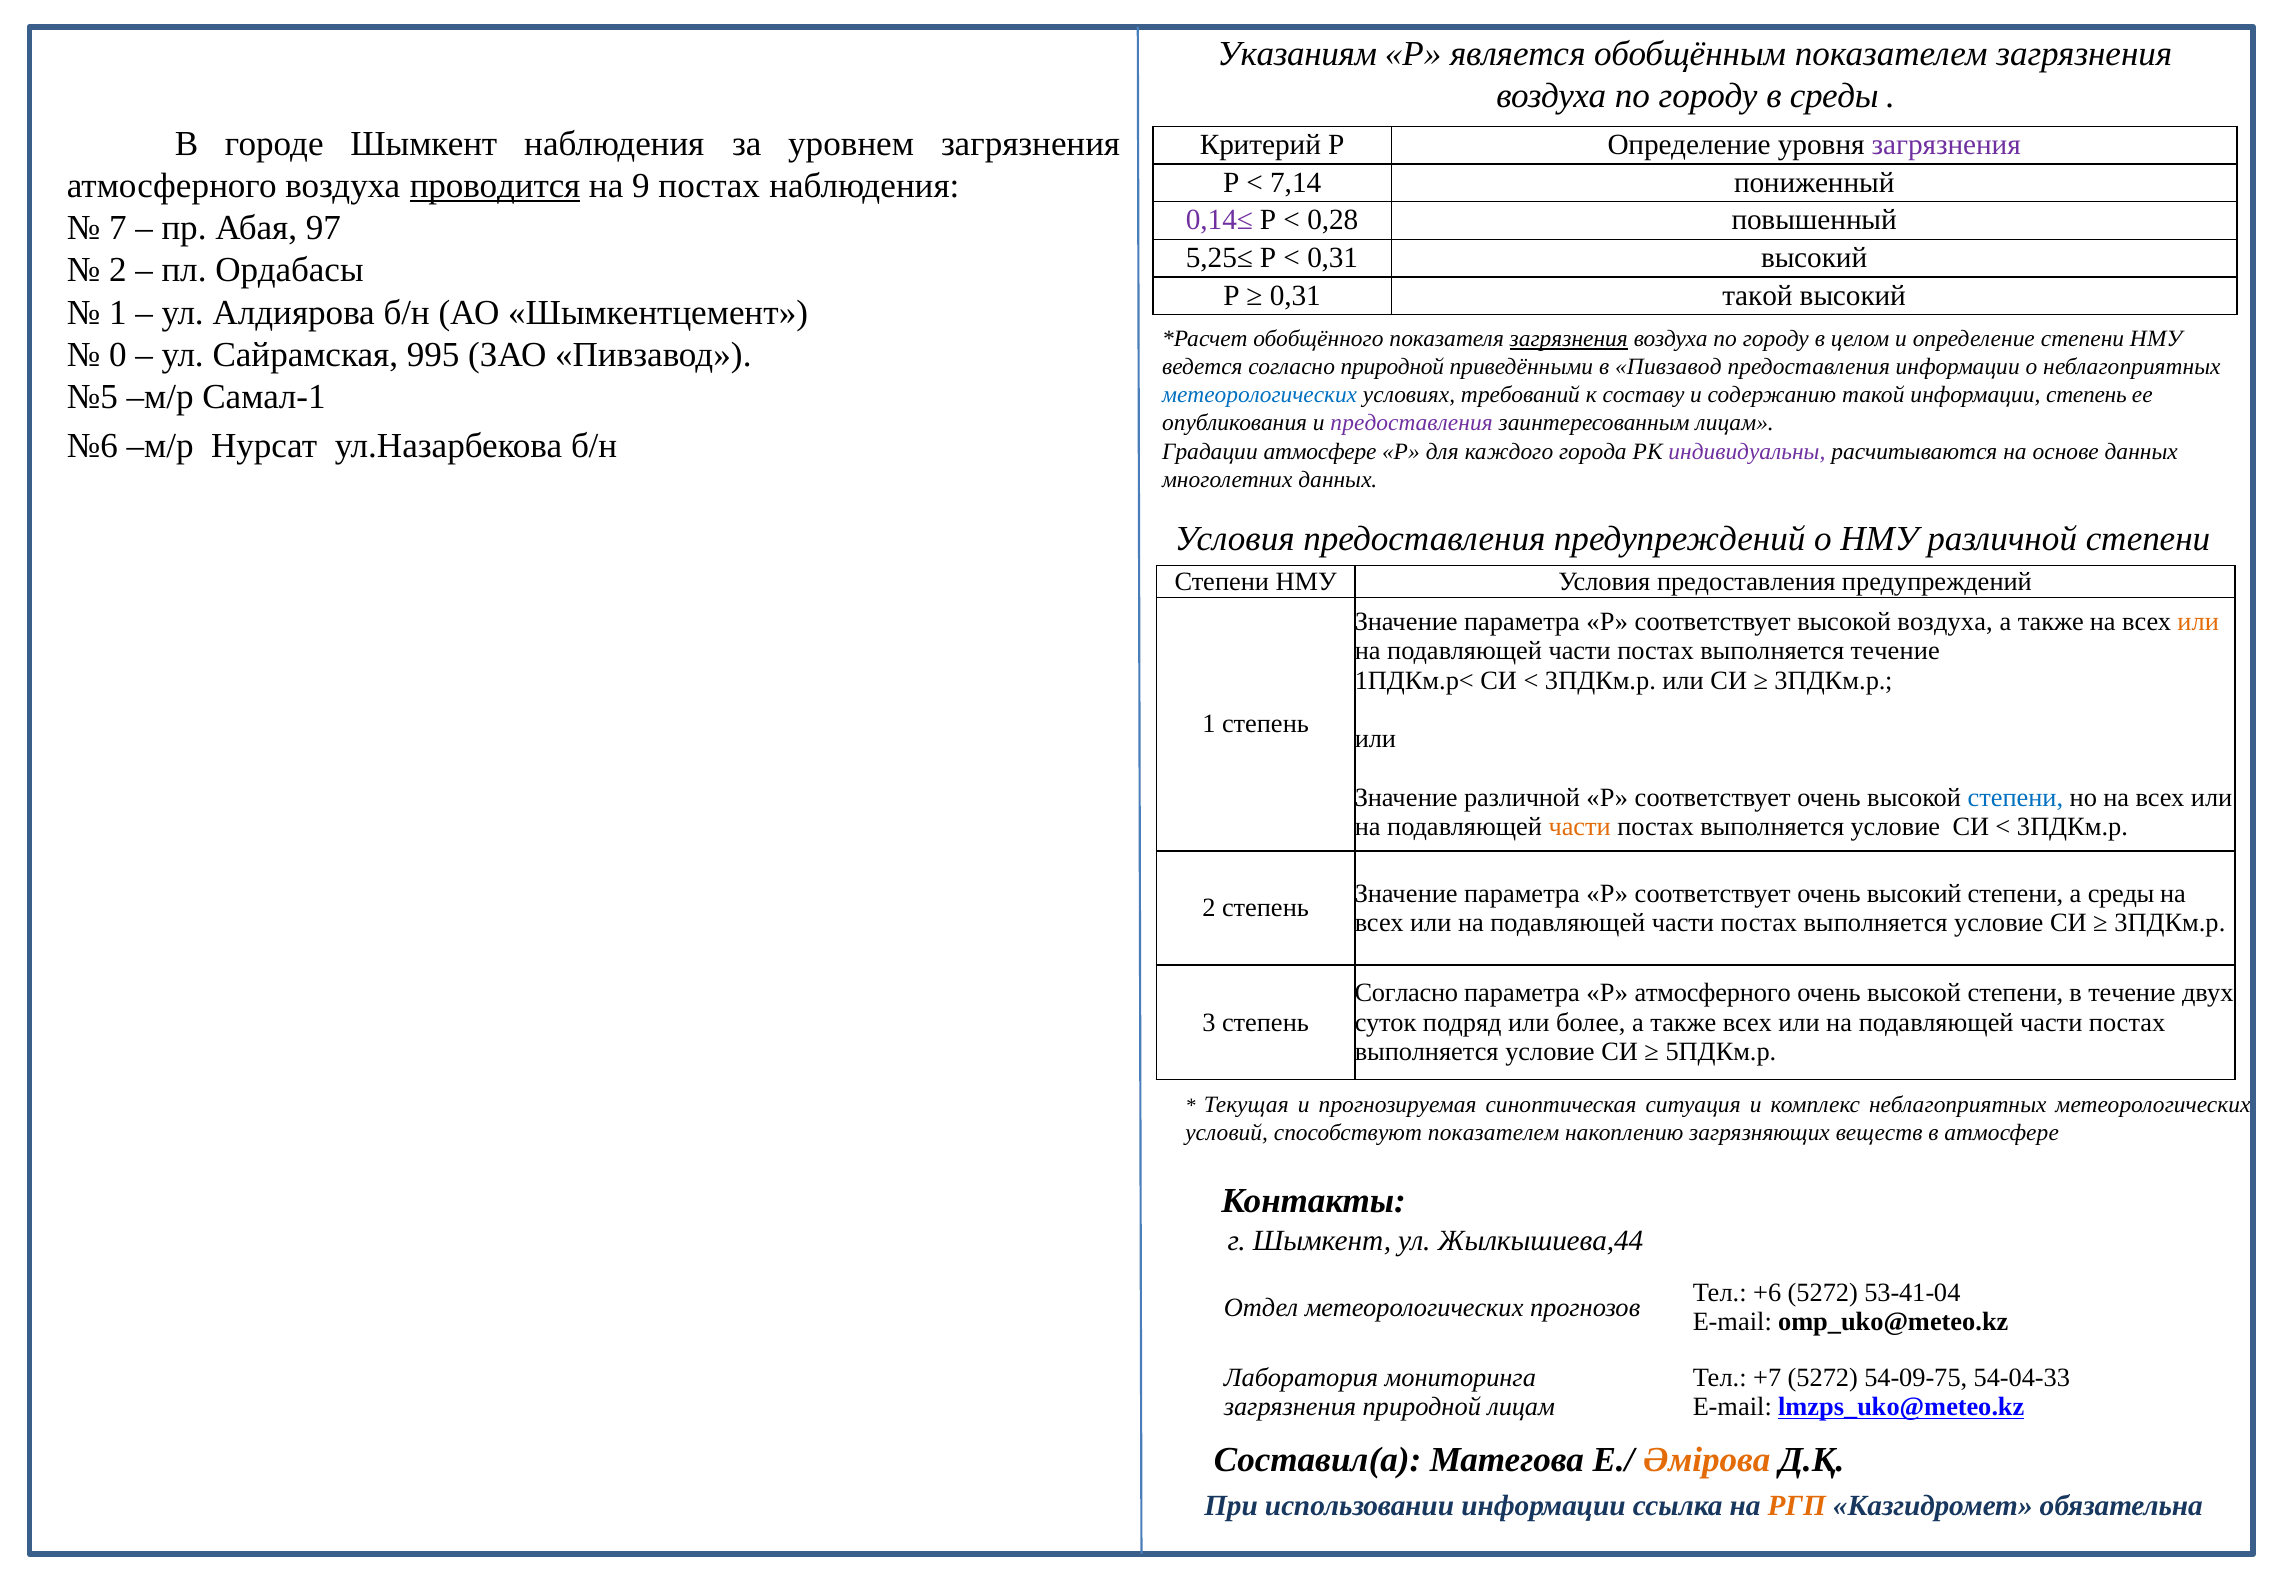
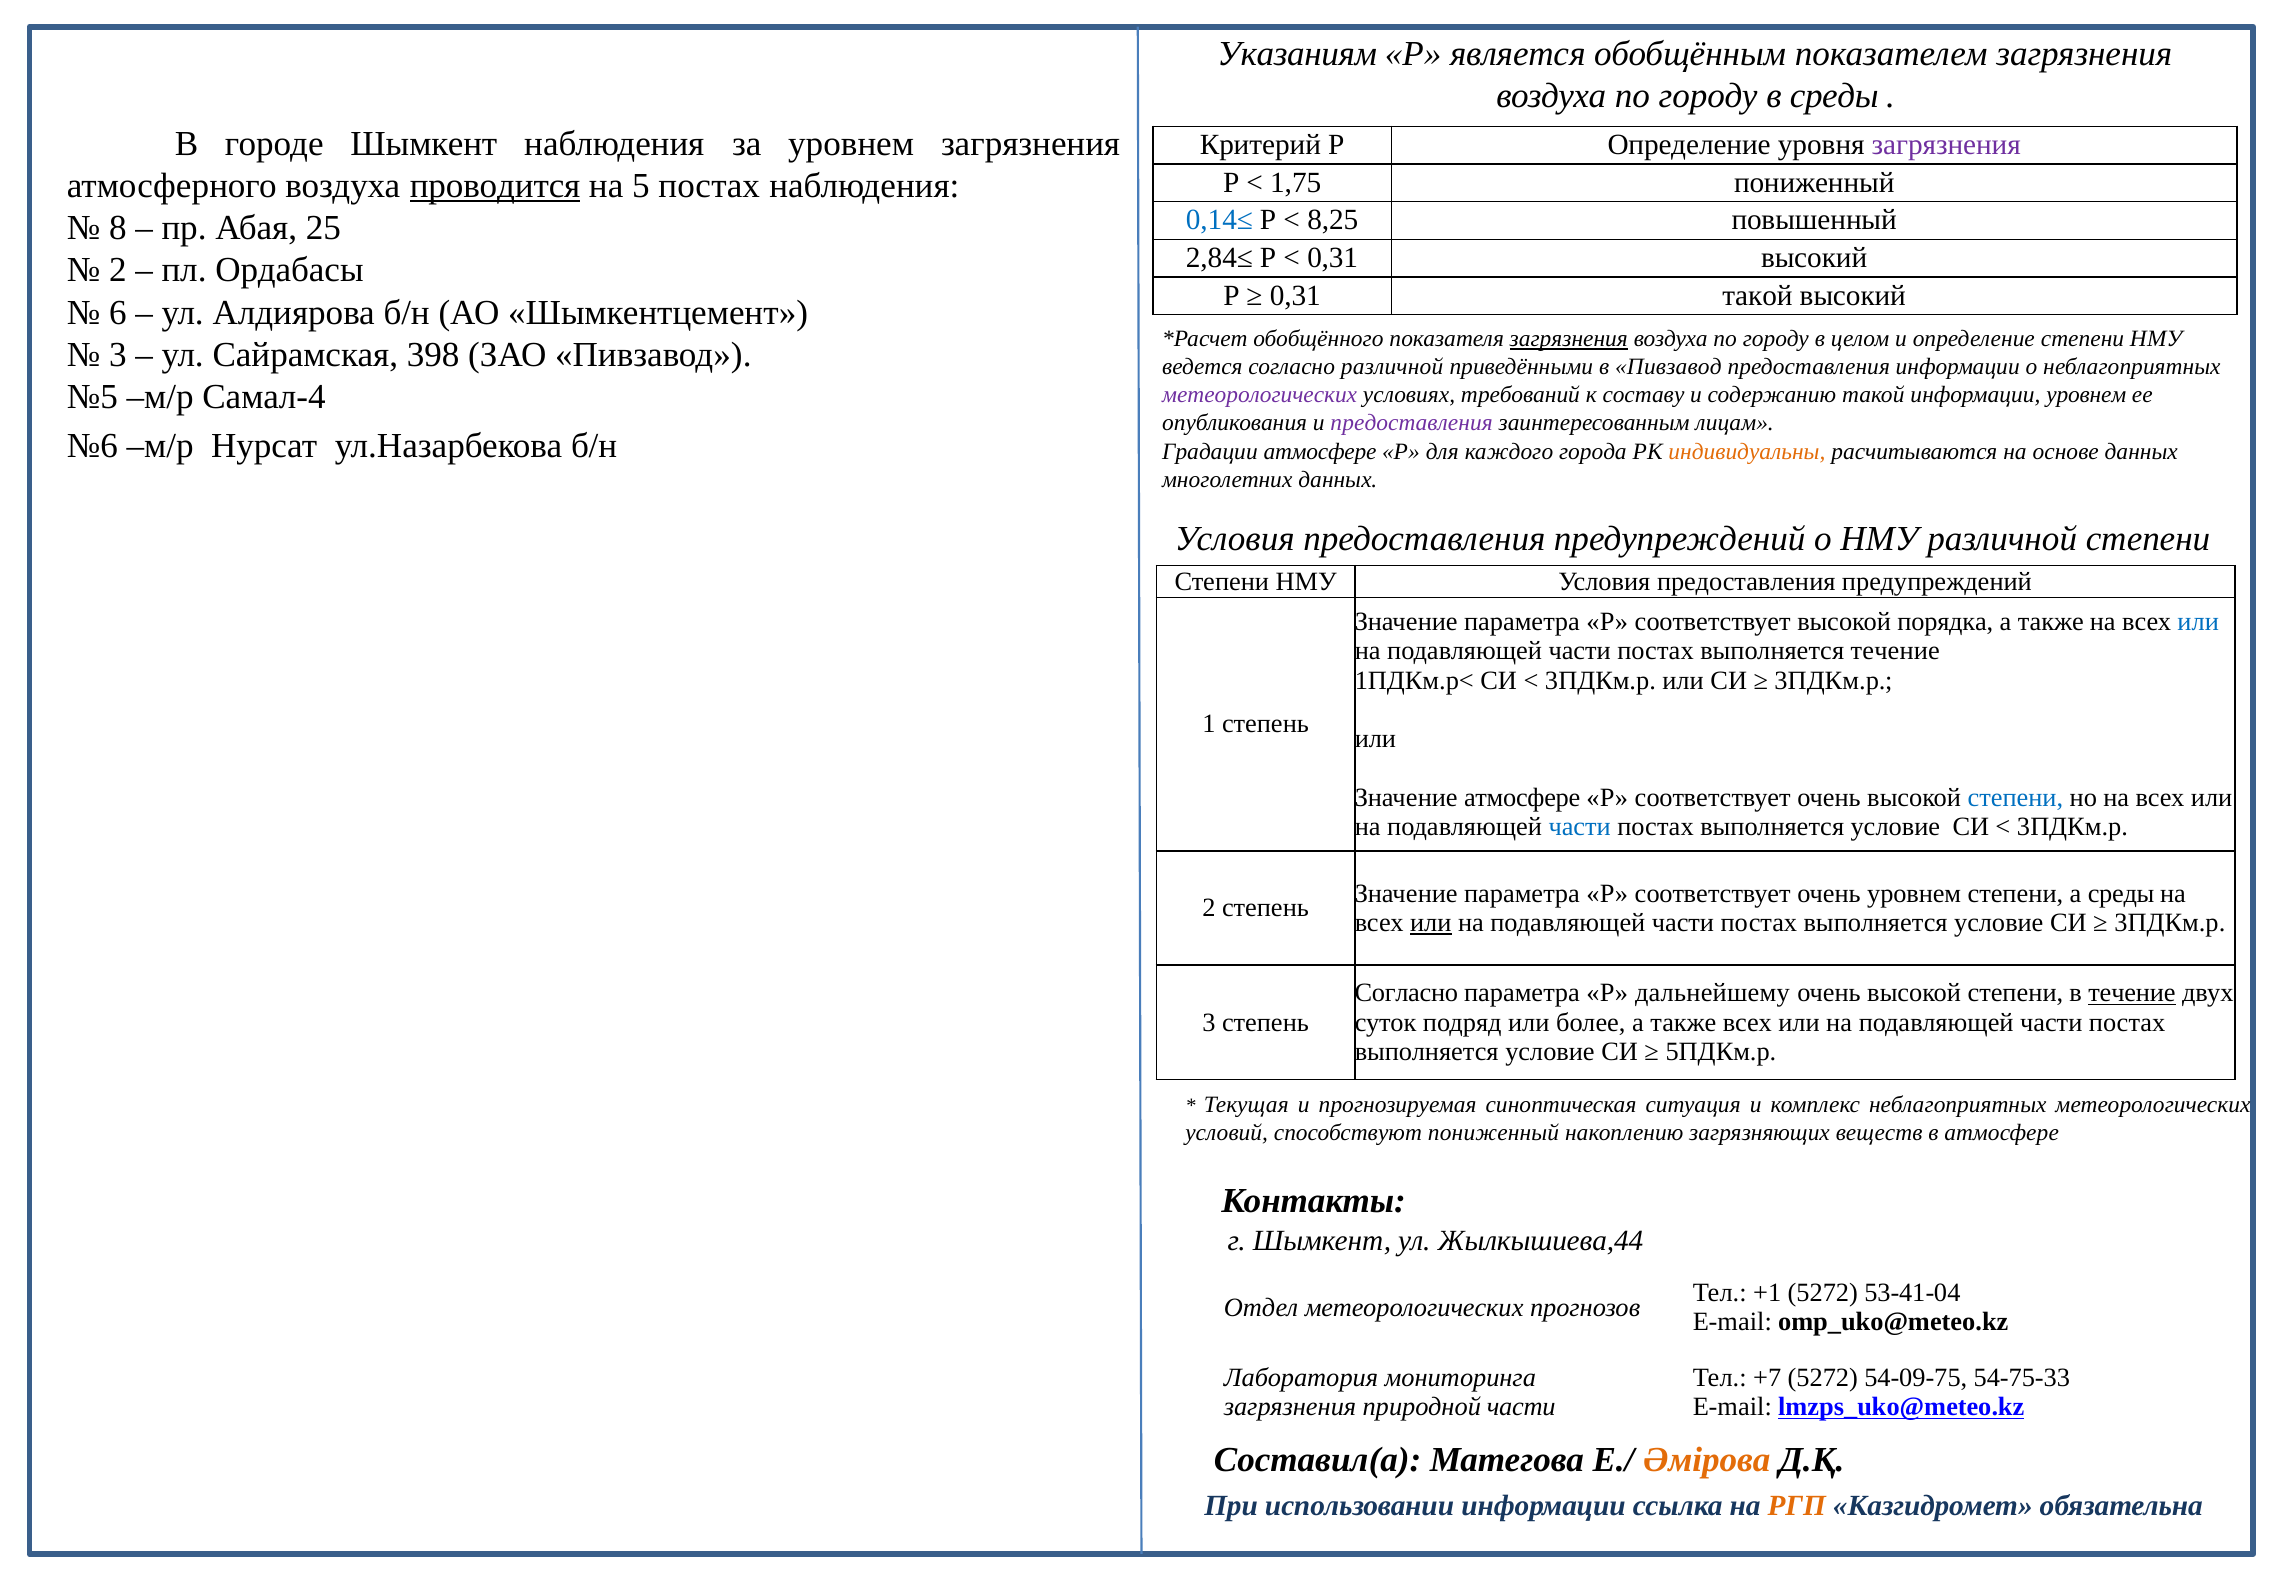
7,14: 7,14 -> 1,75 (1296, 183)
9: 9 -> 5 (641, 186)
0,14≤ colour: purple -> blue (1219, 220)
0,28: 0,28 -> 8,25 (1333, 220)
7: 7 -> 8 (118, 228)
97: 97 -> 25 (323, 228)
5,25≤: 5,25≤ -> 2,84≤ (1219, 258)
1: 1 -> 6 (118, 312)
0: 0 -> 3 (118, 354)
995: 995 -> 398 (433, 354)
согласно природной: природной -> различной (1392, 367)
Самал-1: Самал-1 -> Самал-4 (264, 397)
метеорологических colour: blue -> purple (1260, 395)
информации степень: степень -> уровнем (2086, 395)
индивидуальны colour: purple -> orange (1747, 451)
высокой воздуха: воздуха -> порядка (1945, 622)
или colour: orange -> blue (2198, 622)
Значение различной: различной -> атмосфере (1522, 797)
части colour: orange -> blue (1580, 826)
очень высокий: высокий -> уровнем (1914, 893)
или underline: none -> present (1431, 923)
Р атмосферного: атмосферного -> дальнейшему (1712, 993)
течение underline: none -> present (2132, 993)
способствуют показателем: показателем -> пониженный (1494, 1132)
+6: +6 -> +1 (1767, 1293)
54-04-33: 54-04-33 -> 54-75-33 (2022, 1377)
природной лицам: лицам -> части (1521, 1406)
